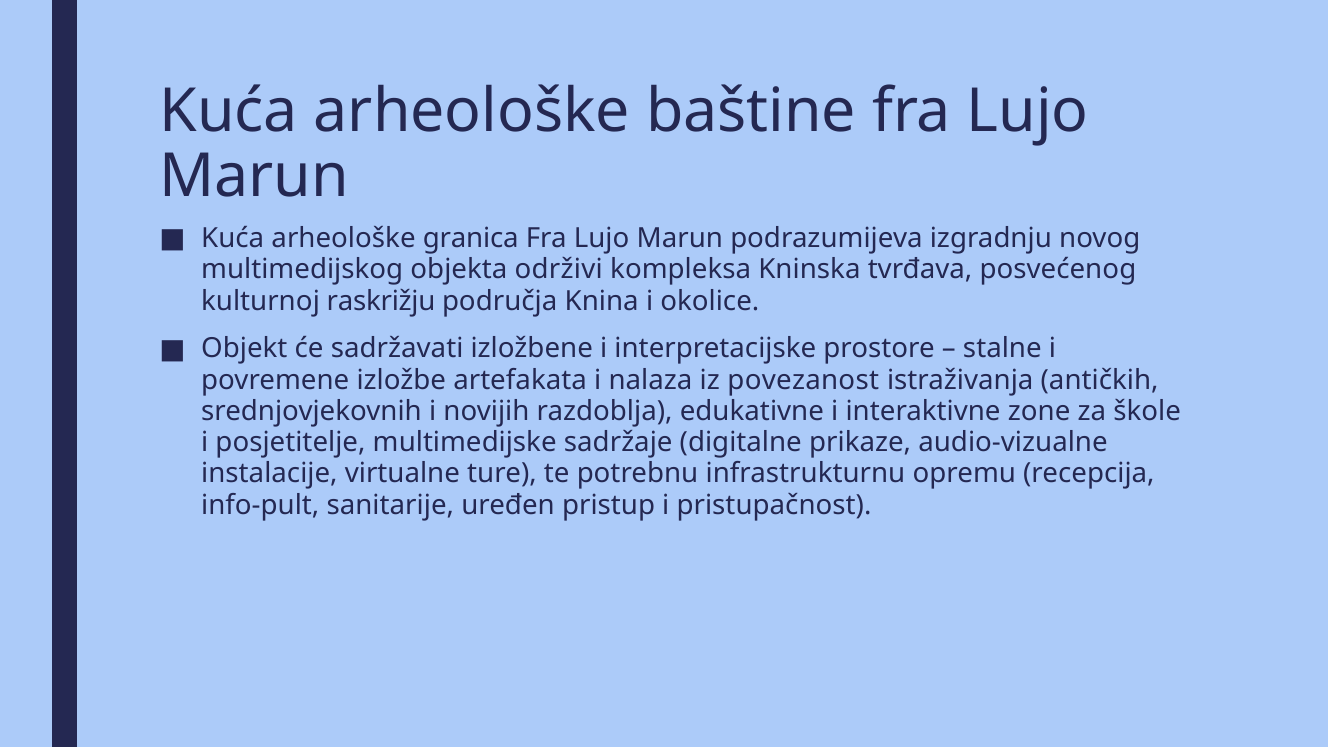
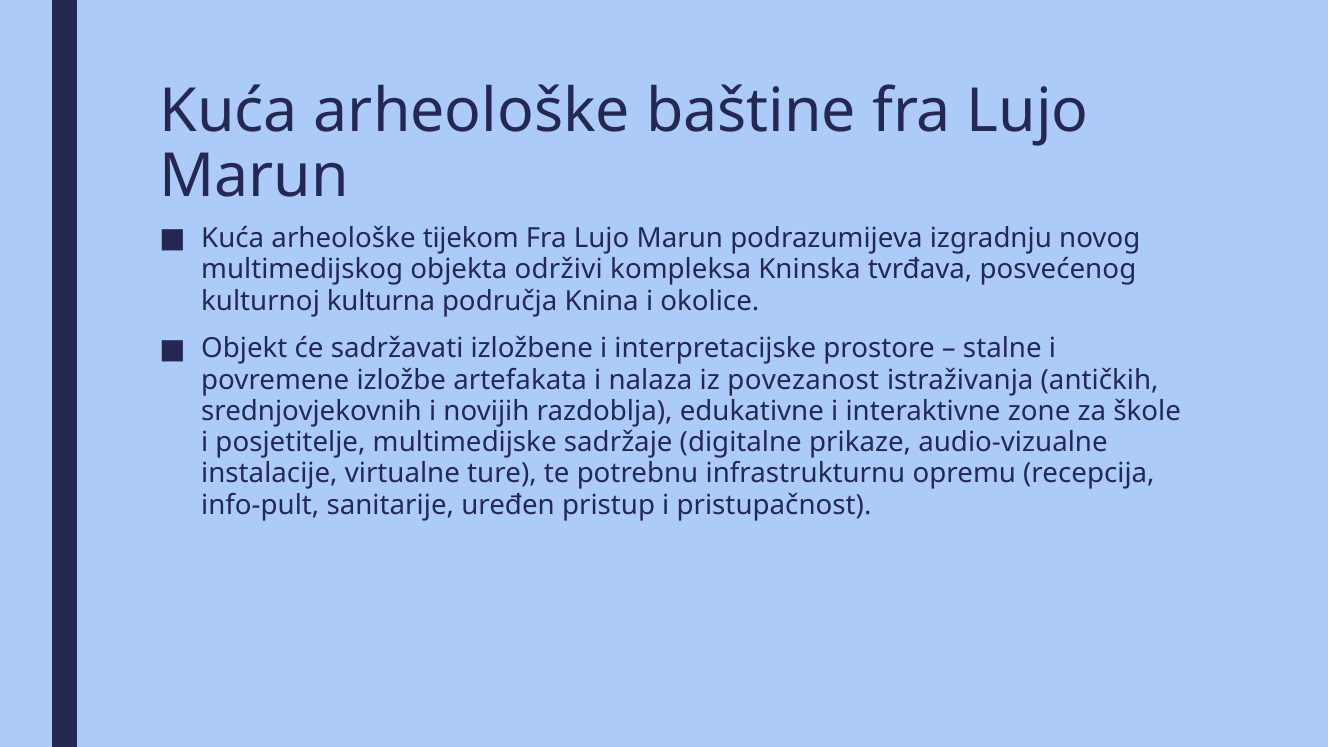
granica: granica -> tijekom (471, 238)
raskrižju: raskrižju -> kulturna (381, 301)
